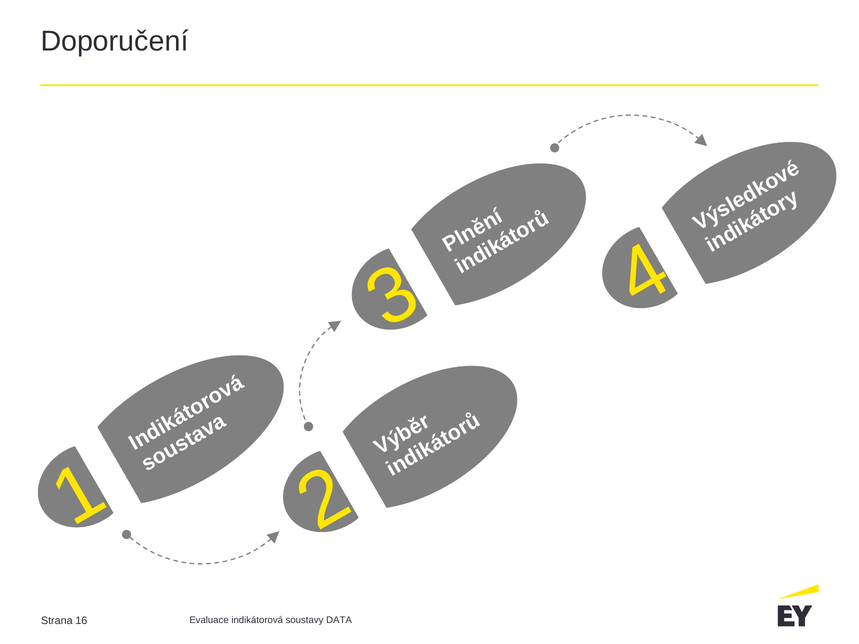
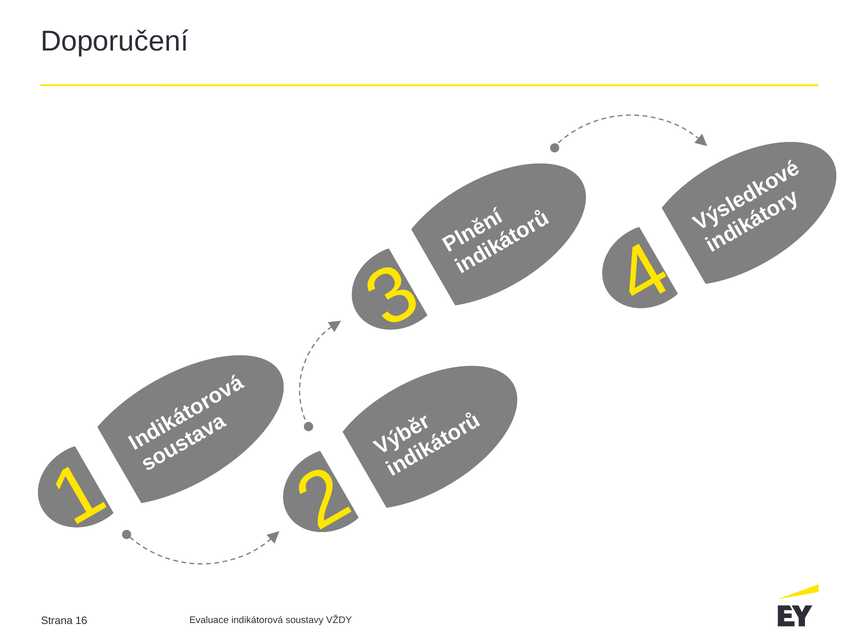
DATA: DATA -> VŽDY (339, 620)
